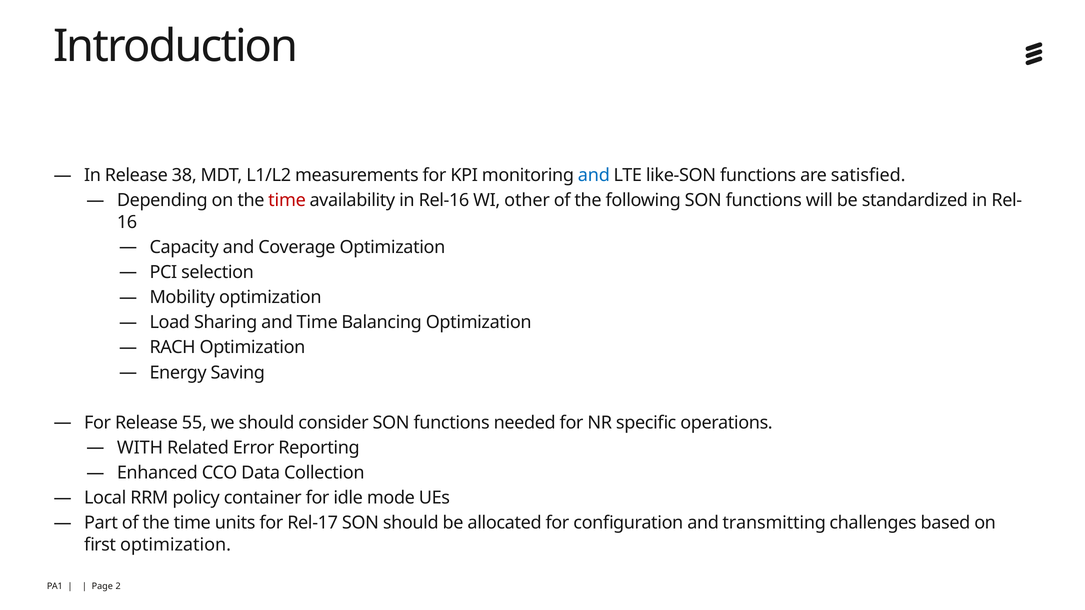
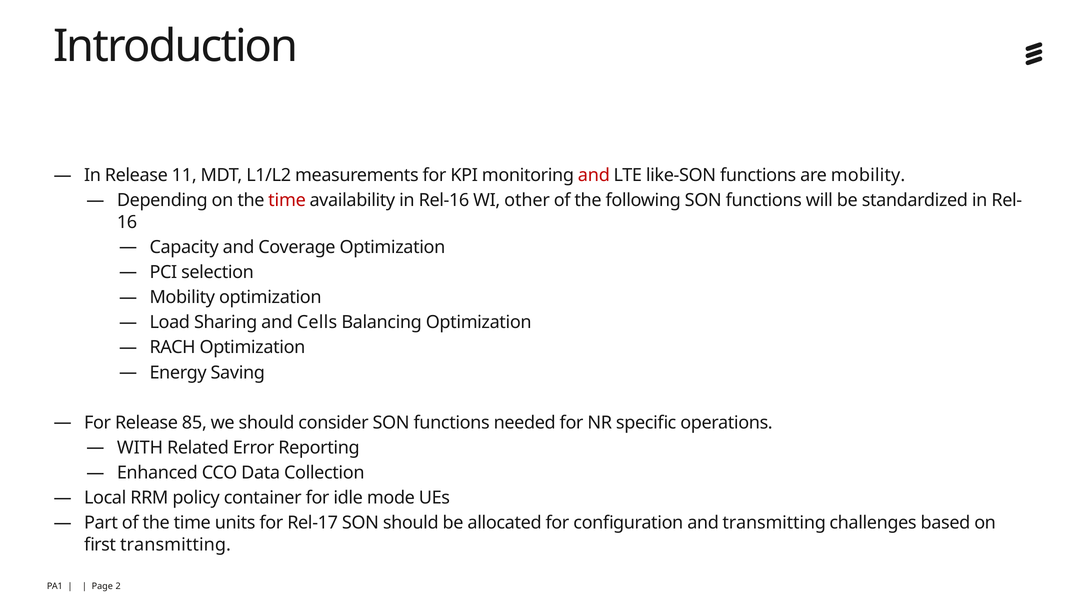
38: 38 -> 11 (184, 175)
and colour: blue -> red (594, 175)
are satisfied: satisfied -> mobility (868, 175)
and Time: Time -> Cells (317, 323)
55: 55 -> 85 (194, 423)
first optimization: optimization -> transmitting (175, 545)
